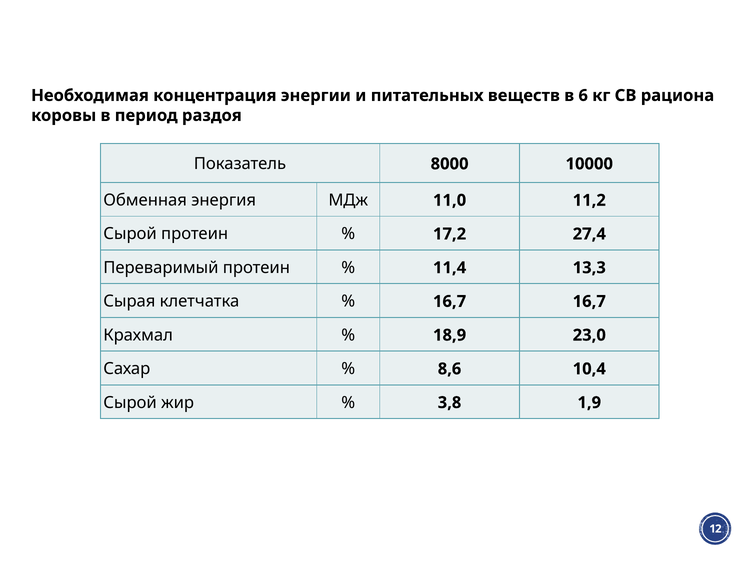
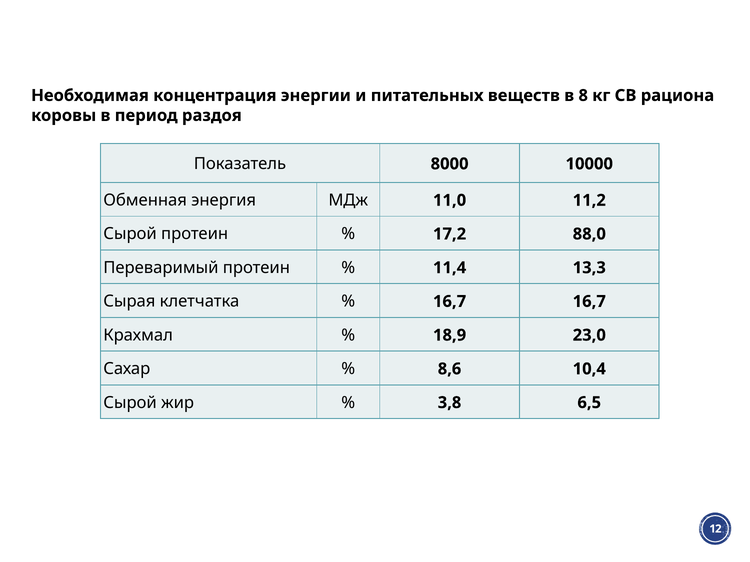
6: 6 -> 8 (583, 96)
27,4: 27,4 -> 88,0 (589, 234)
1,9: 1,9 -> 6,5 (589, 403)
